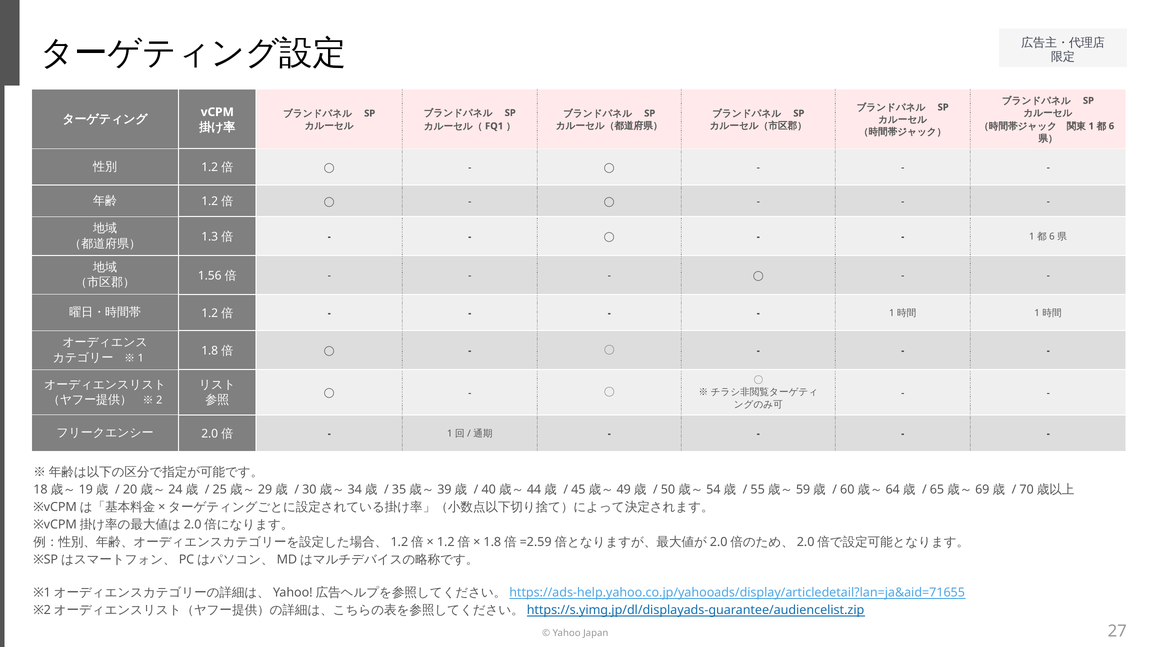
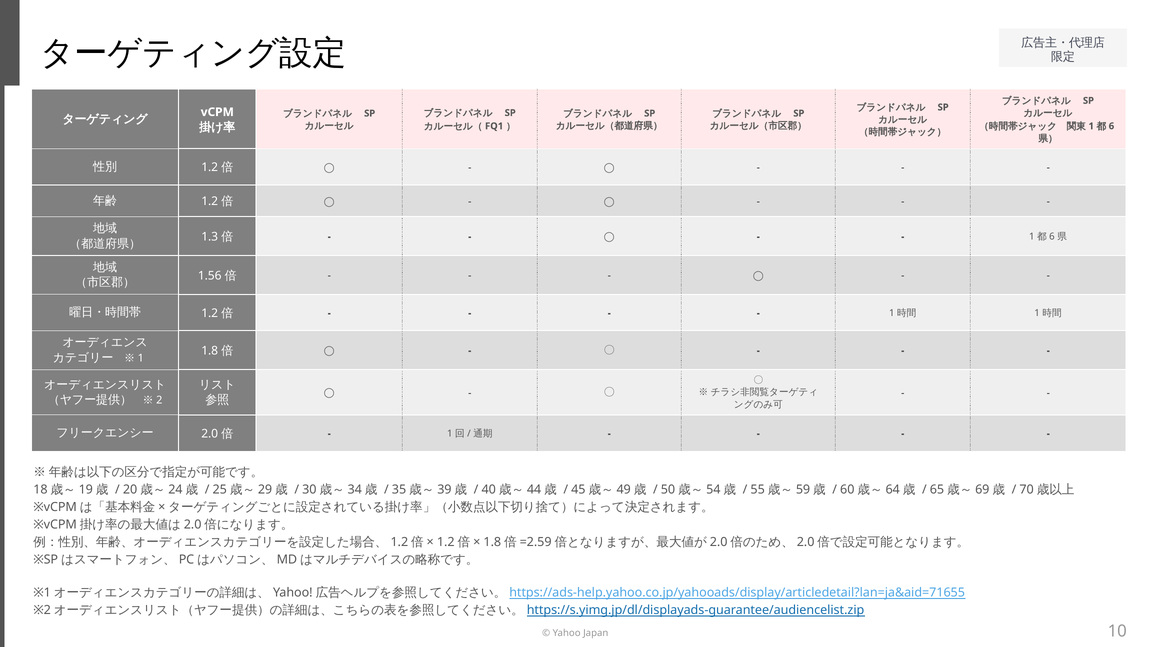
27: 27 -> 10 (1117, 632)
